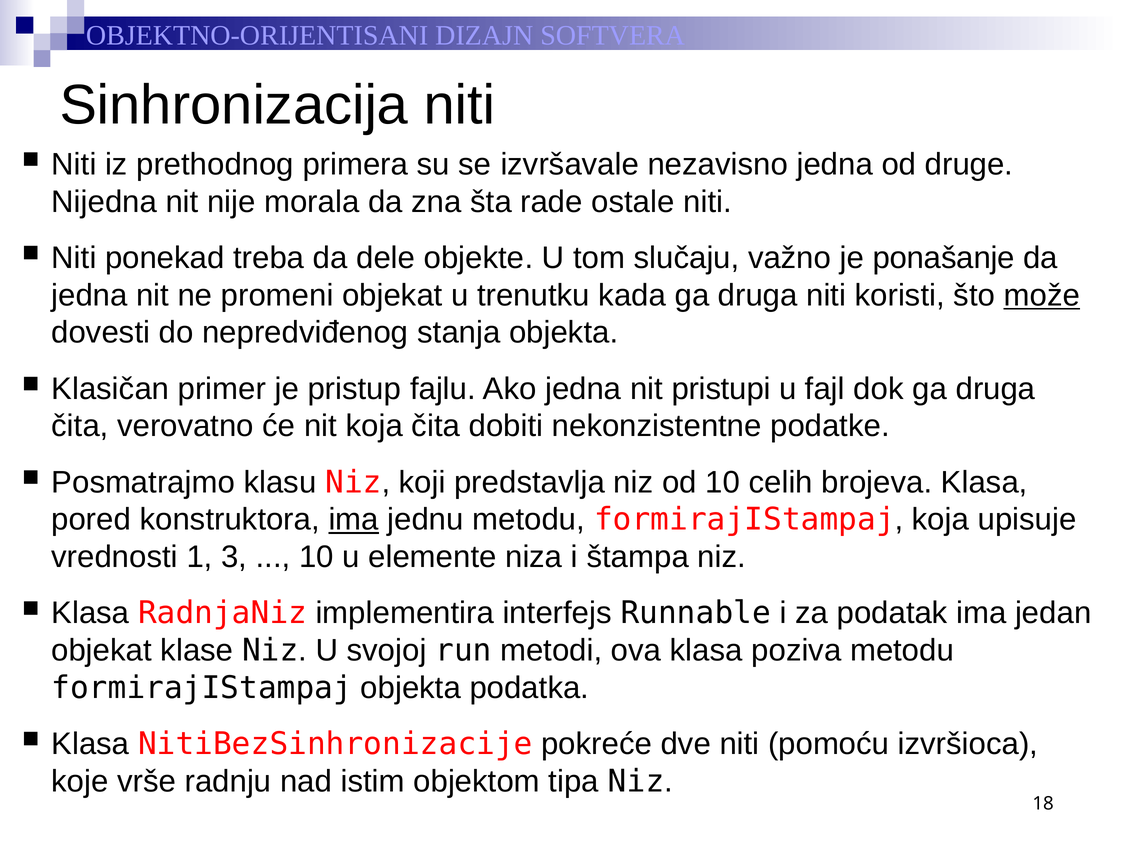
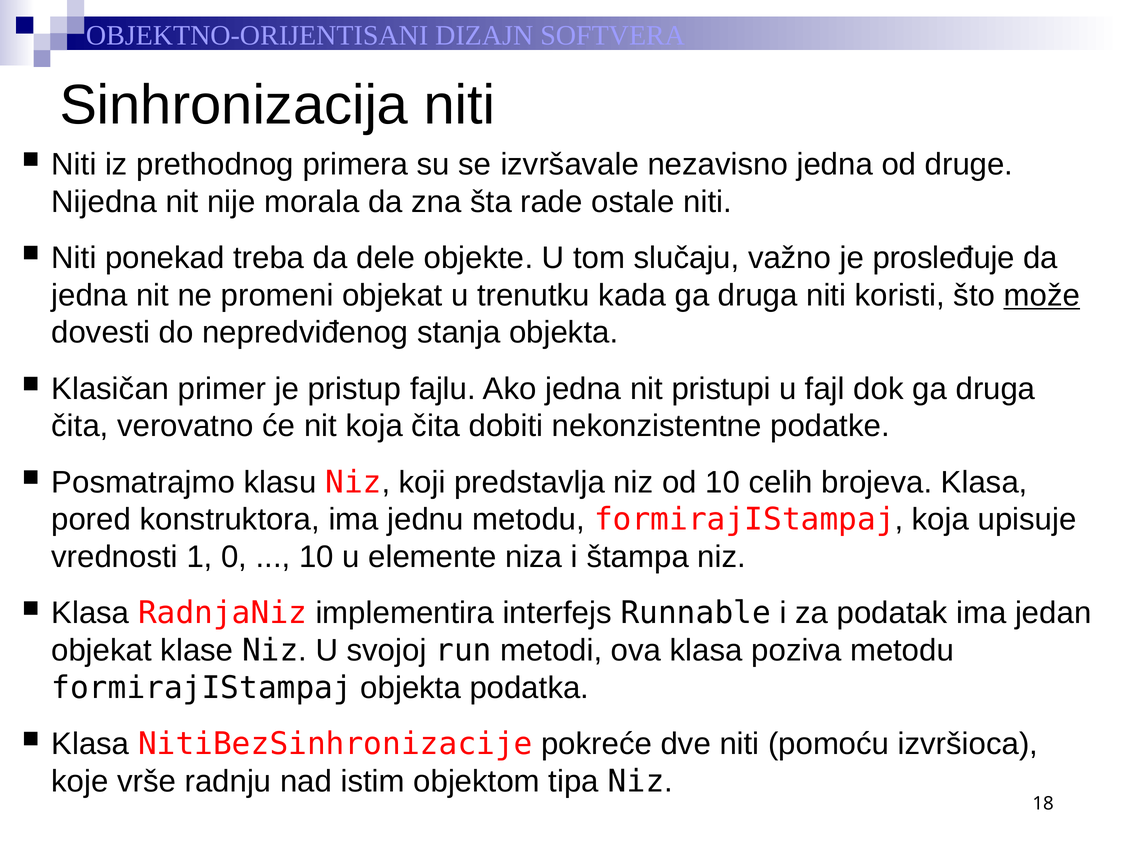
ponašanje: ponašanje -> prosleđuje (944, 258)
ima underline: present -> none (354, 520)
3: 3 -> 0 (234, 557)
